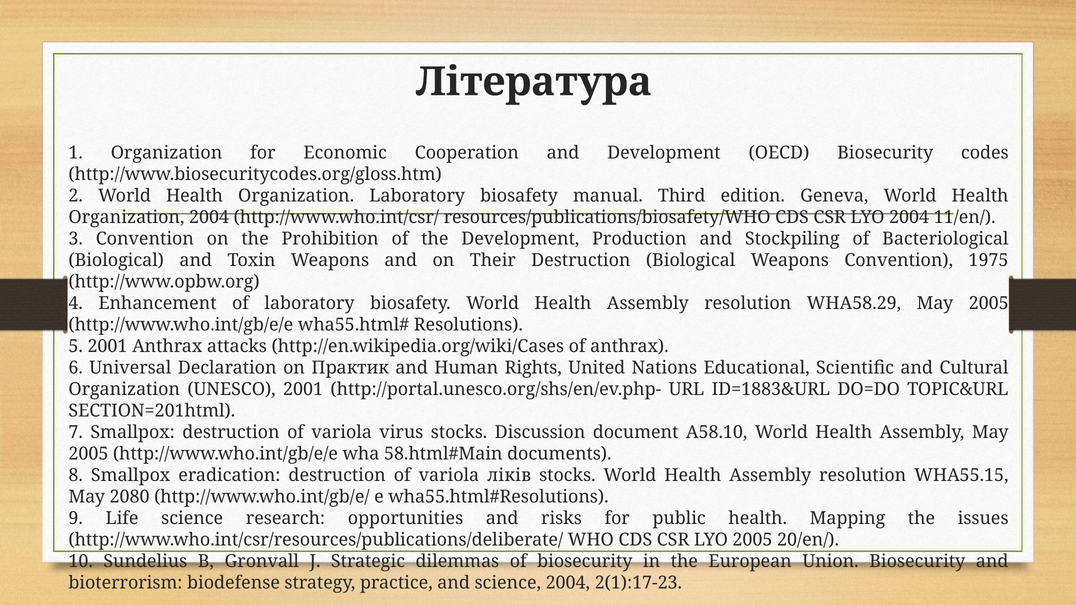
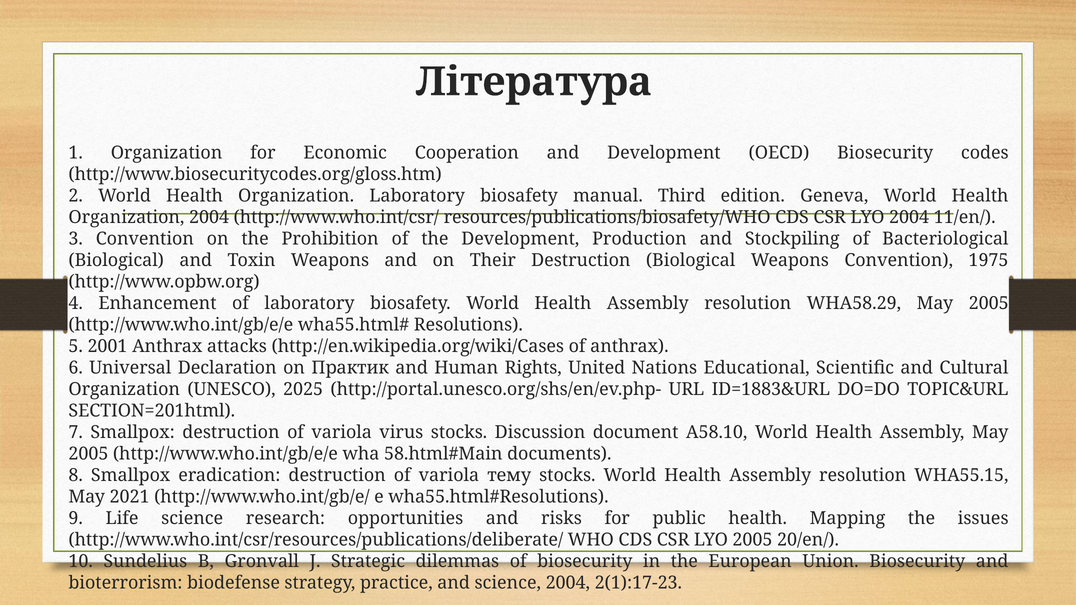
UNESCO 2001: 2001 -> 2025 (303, 390)
ліків: ліків -> тему (509, 476)
2080: 2080 -> 2021 (130, 497)
